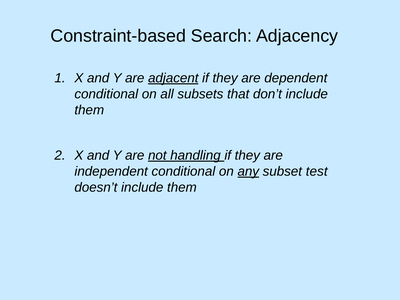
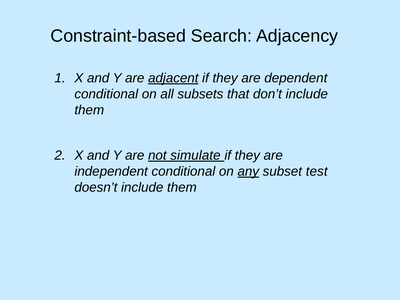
handling: handling -> simulate (195, 155)
